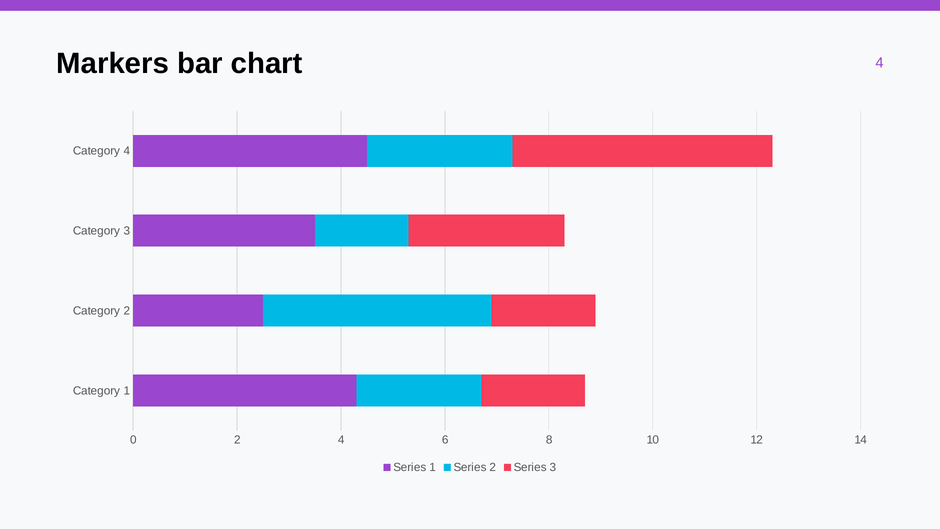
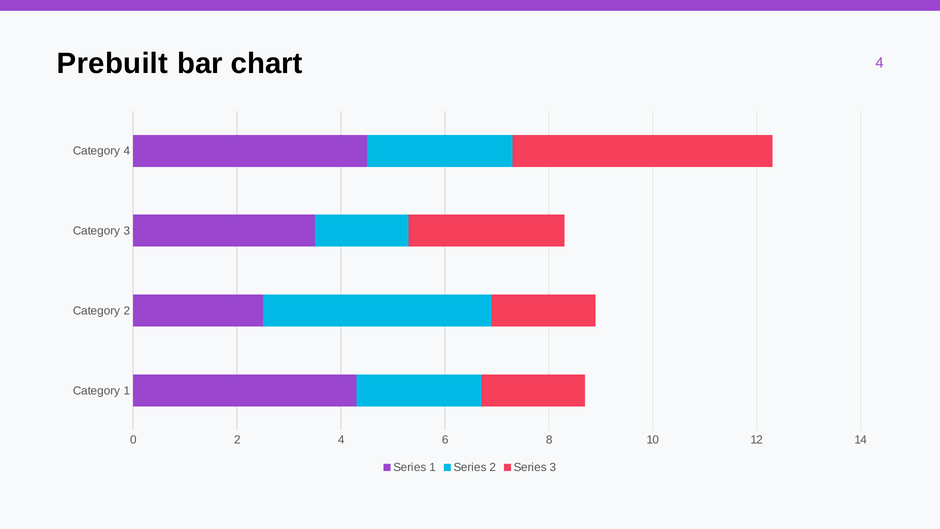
Markers: Markers -> Prebuilt (113, 64)
